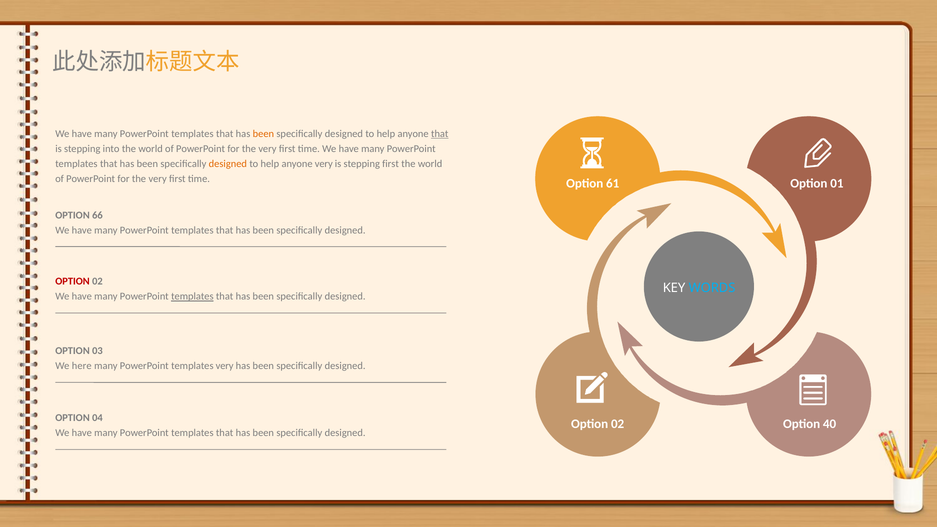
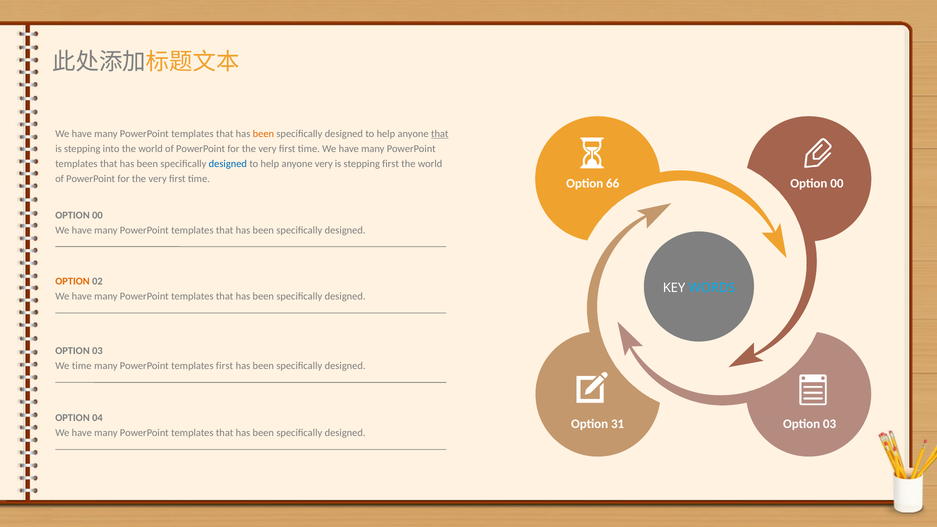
designed colour: orange -> blue (228, 164)
61: 61 -> 66 (613, 184)
01: 01 -> 00 (837, 184)
66: 66 -> 00 (97, 215)
OPTION colour: red -> orange (73, 282)
templates underline: present -> none (192, 297)
We here: here -> time (82, 366)
templates very: very -> first (225, 366)
02: 02 -> 31 (618, 424)
40: 40 -> 03 (830, 424)
